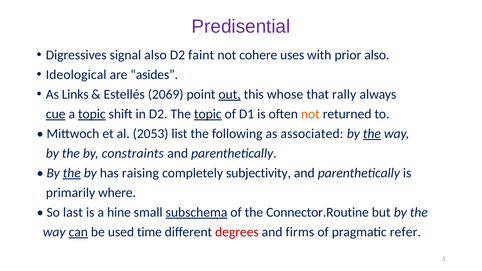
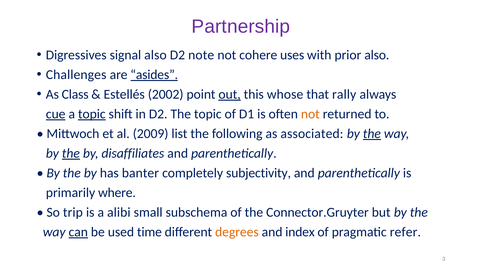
Predisential: Predisential -> Partnership (241, 26)
faint: faint -> note (201, 55)
Ideological: Ideological -> Challenges (76, 75)
asides underline: none -> present (154, 75)
Links: Links -> Class (75, 94)
2069: 2069 -> 2002 (166, 94)
topic underline: present -> none (208, 114)
2053: 2053 -> 2009 (151, 134)
the underline: none -> present (71, 153)
constraints: constraints -> disaffiliates (133, 153)
the underline: present -> none (72, 173)
raising: raising -> banter (140, 173)
last: last -> trip (73, 212)
hine: hine -> alibi (119, 212)
subschema underline: present -> none (197, 212)
Connector.Routine: Connector.Routine -> Connector.Gruyter (317, 212)
degrees colour: red -> orange (237, 232)
firms: firms -> index (300, 232)
